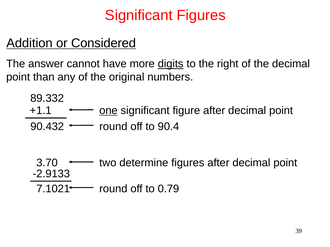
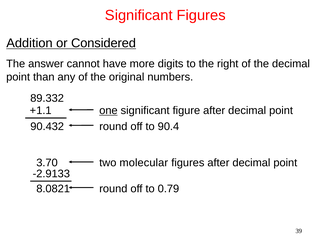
digits underline: present -> none (171, 64)
determine: determine -> molecular (144, 163)
7.1021: 7.1021 -> 8.0821 (53, 189)
